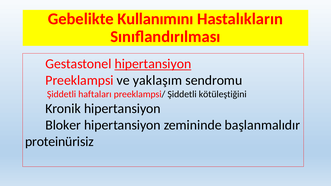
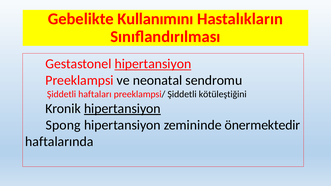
yaklaşım: yaklaşım -> neonatal (158, 81)
hipertansiyon underline: none -> present (122, 109)
Bloker: Bloker -> Spong (63, 125)
başlanmalıdır: başlanmalıdır -> önermektedir (263, 125)
proteinürisiz: proteinürisiz -> haftalarında (59, 142)
